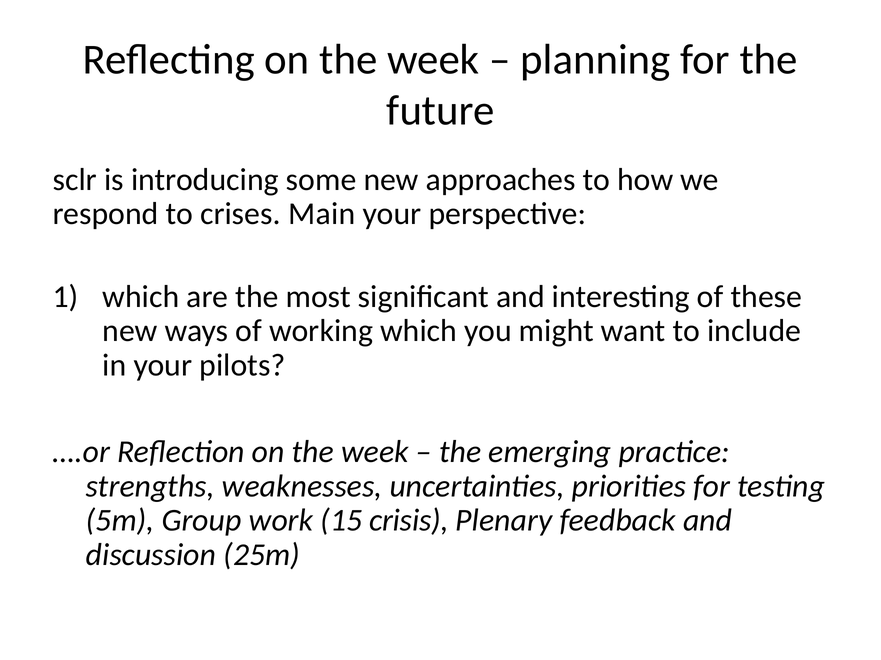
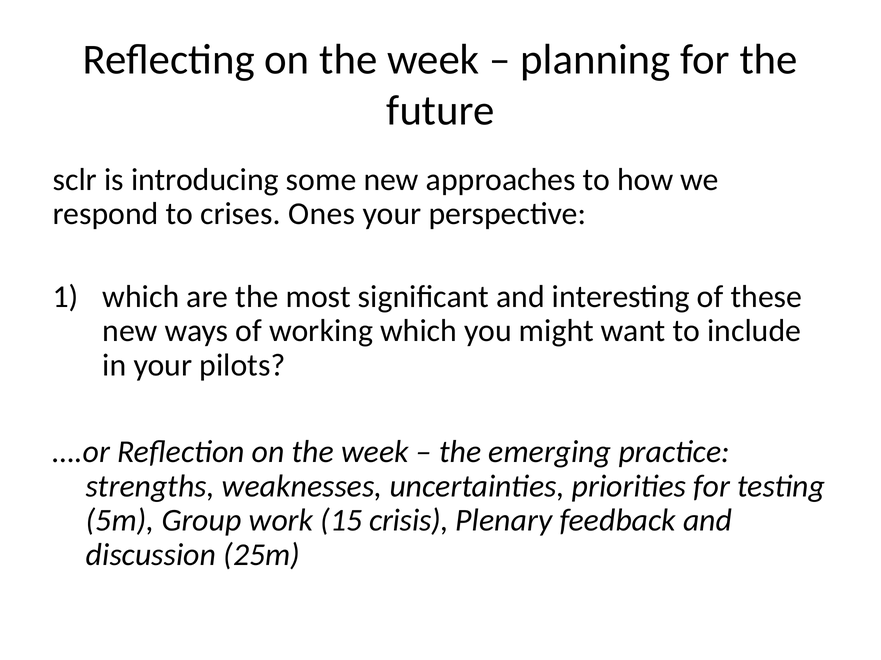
Main: Main -> Ones (322, 214)
